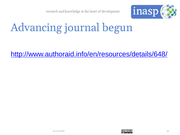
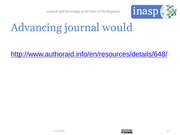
begun: begun -> would (117, 28)
